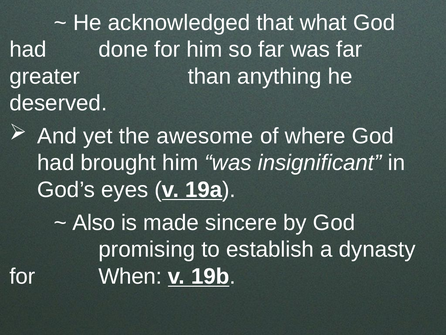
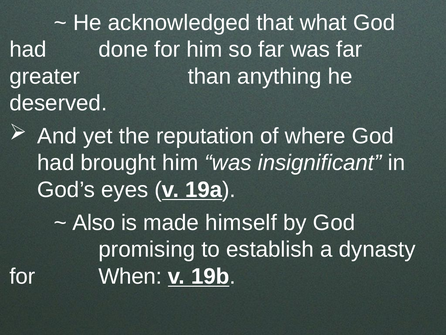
awesome: awesome -> reputation (205, 136)
sincere: sincere -> himself (241, 222)
